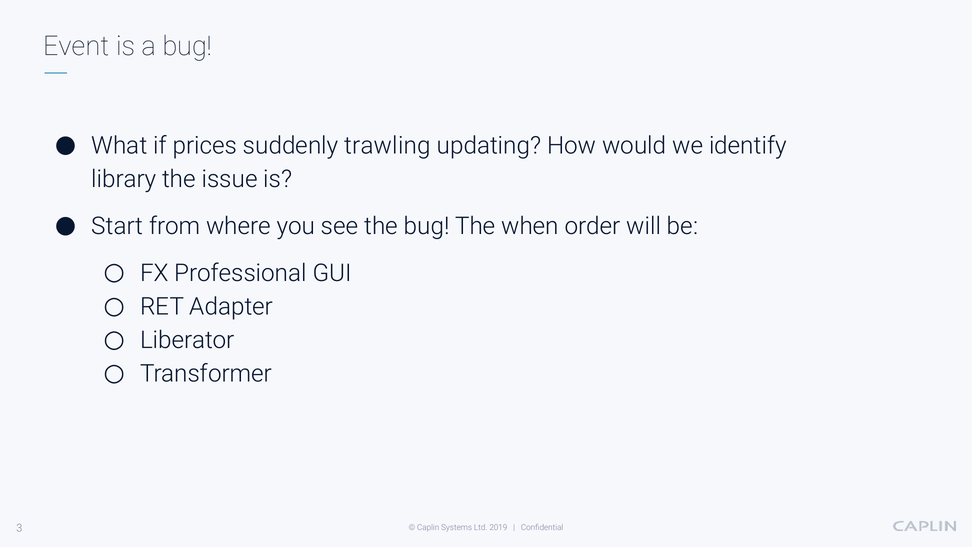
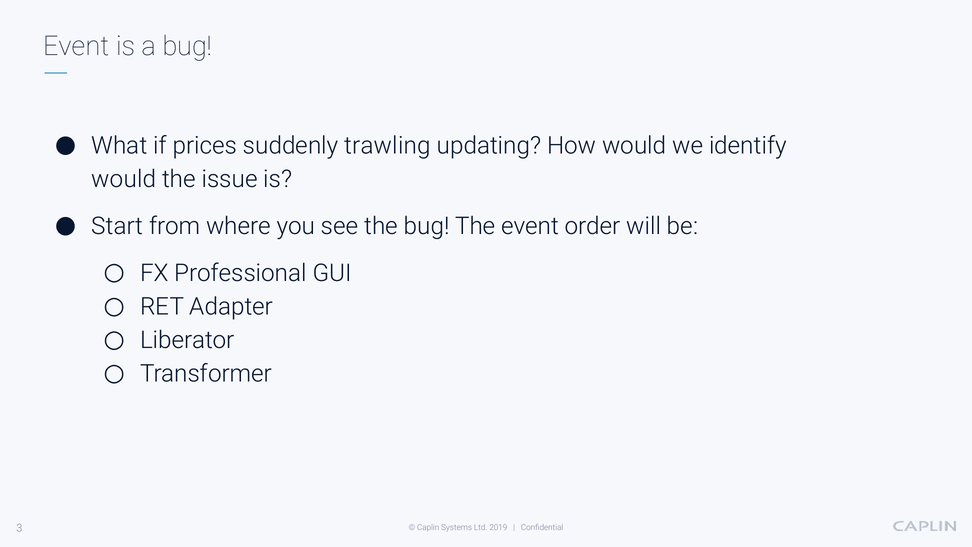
library: library -> would (124, 179)
The when: when -> event (530, 226)
